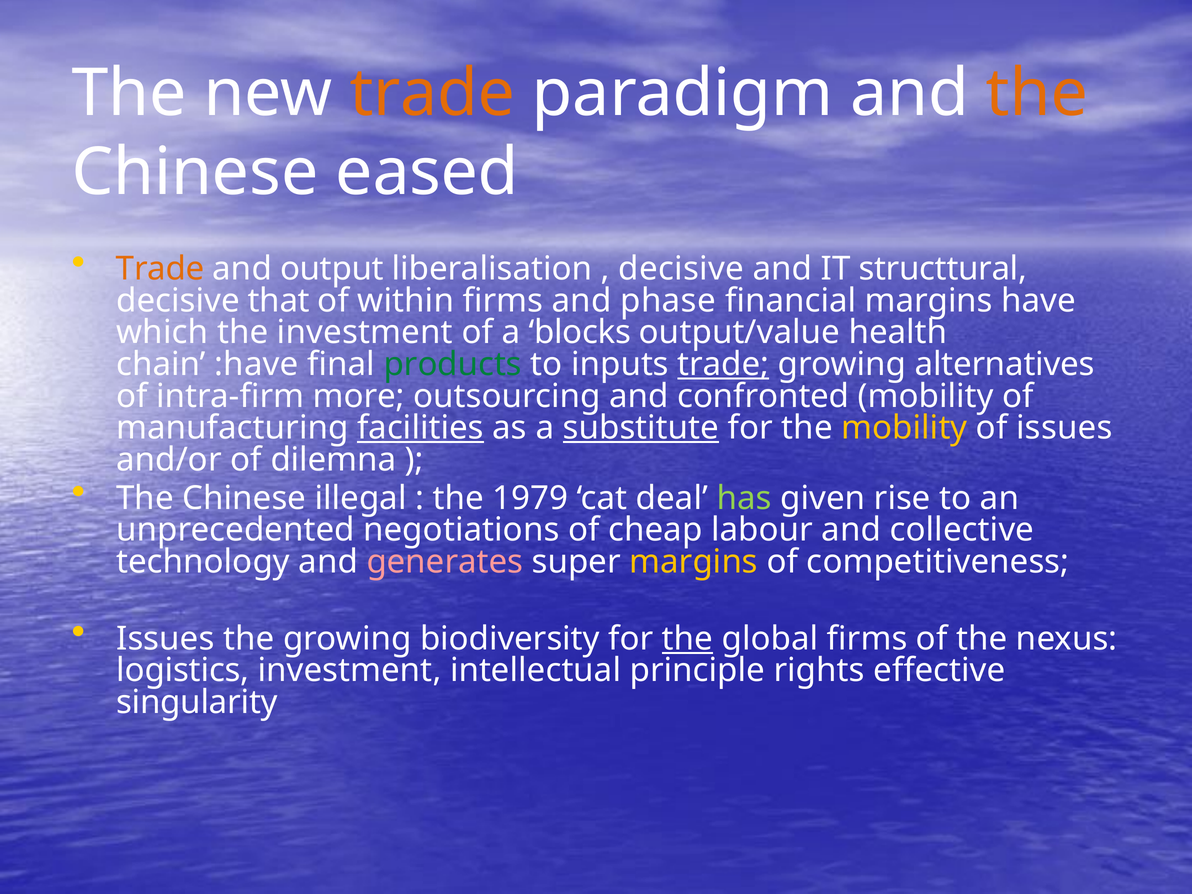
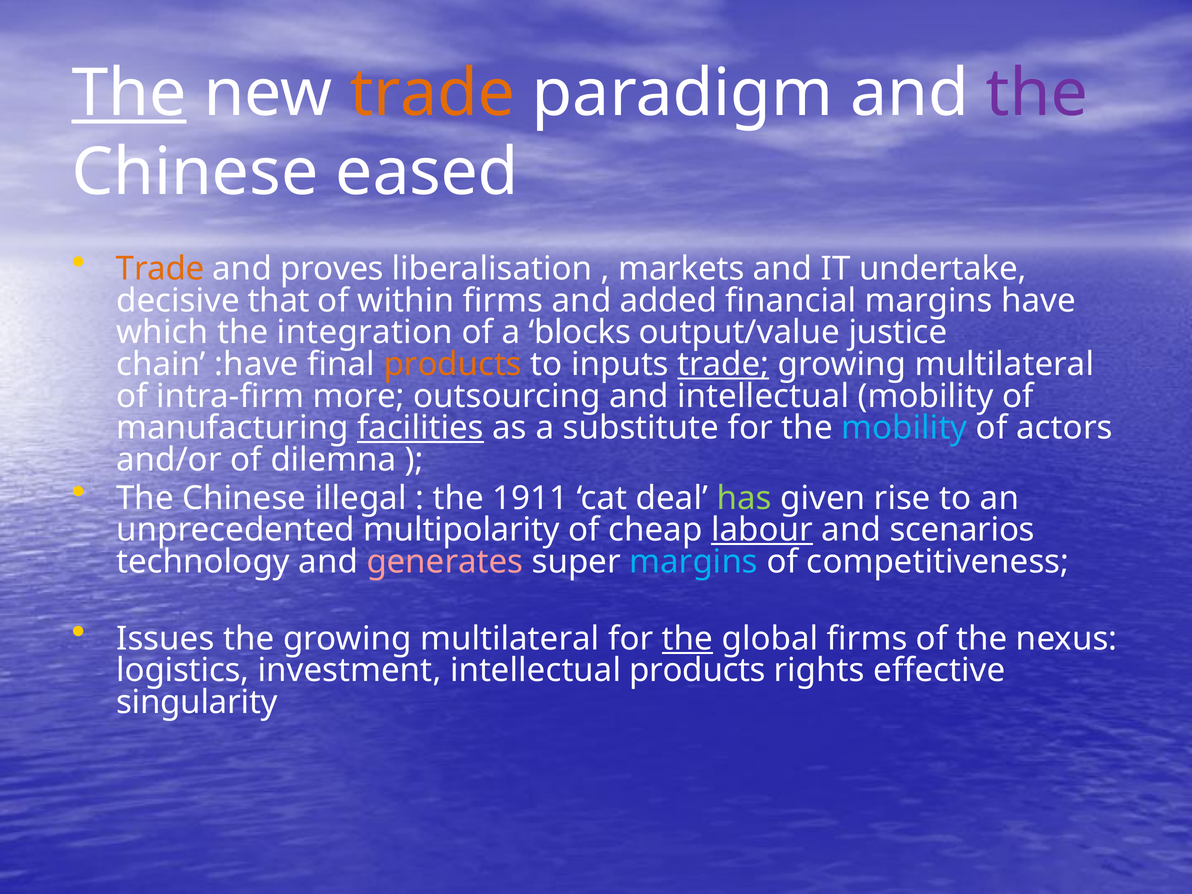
The underline: none -> present (129, 93)
the colour: orange -> purple (1037, 93)
output: output -> proves (332, 269)
decisive: decisive -> markets (681, 269)
structtural: structtural -> undertake (943, 269)
phase: phase -> added (668, 301)
the investment: investment -> integration (365, 332)
health: health -> justice (898, 332)
products colour: green -> orange (453, 364)
alternatives: alternatives -> multilateral (1004, 364)
and confronted: confronted -> intellectual (763, 396)
substitute underline: present -> none (641, 428)
mobility colour: yellow -> light blue (904, 428)
of issues: issues -> actors (1064, 428)
1979: 1979 -> 1911 (530, 498)
negotiations: negotiations -> multipolarity (461, 530)
labour underline: none -> present (762, 530)
collective: collective -> scenarios (962, 530)
margins colour: yellow -> light blue (694, 562)
the growing biodiversity: biodiversity -> multilateral (510, 639)
intellectual principle: principle -> products (698, 670)
